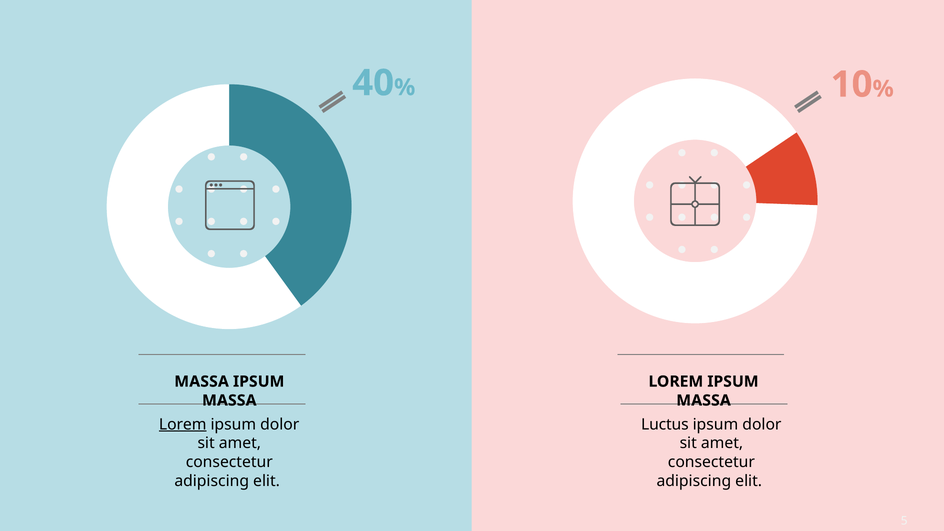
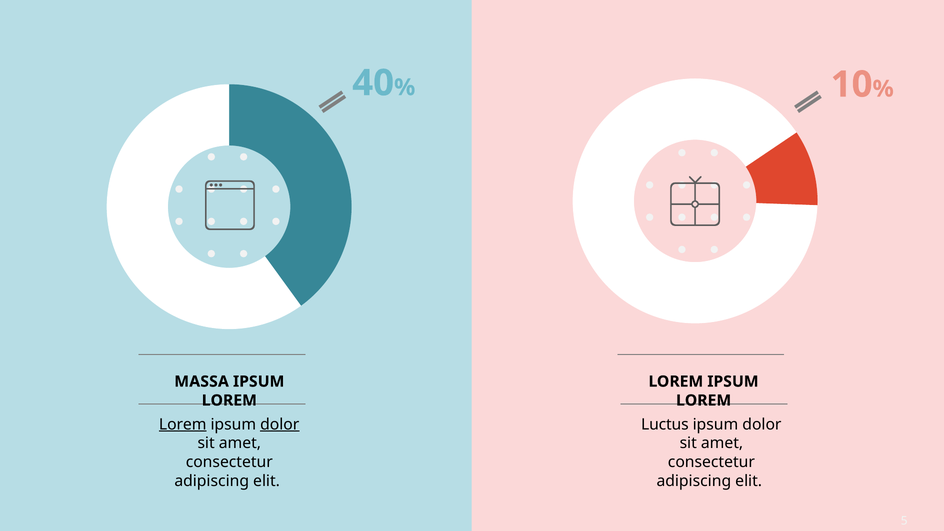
MASSA: MASSA -> LOREM (229, 400)
MASSA: MASSA -> LOREM (704, 400)
dolor underline: none -> present (280, 424)
